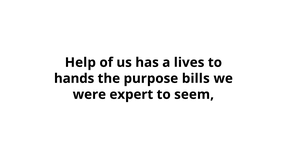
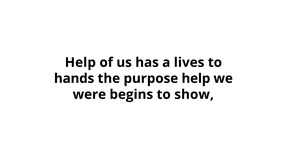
purpose bills: bills -> help (196, 79)
expert: expert -> begins (131, 95)
seem: seem -> show (194, 95)
